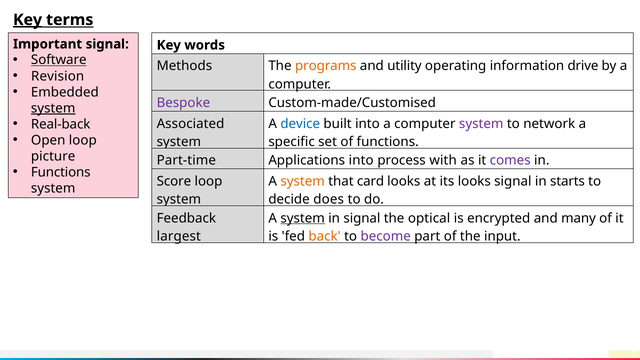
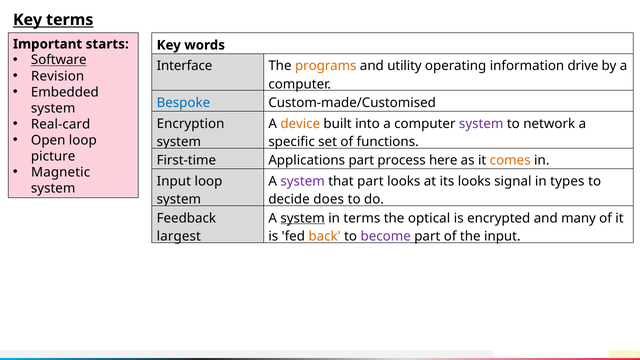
Key underline: present -> none (28, 20)
Important signal: signal -> starts (107, 44)
Methods: Methods -> Interface (185, 66)
Bespoke colour: purple -> blue (183, 103)
system underline: present -> none (53, 108)
Real-back: Real-back -> Real-card (61, 124)
Associated: Associated -> Encryption (191, 124)
device colour: blue -> orange (300, 124)
Part-time: Part-time -> First-time (186, 160)
Applications into: into -> part (361, 160)
with: with -> here (443, 160)
comes colour: purple -> orange (510, 160)
Functions: Functions -> Magnetic (61, 172)
Score: Score -> Input (174, 181)
system colour: orange -> purple (303, 181)
that card: card -> part (370, 181)
starts: starts -> types (567, 181)
in signal: signal -> terms (362, 218)
